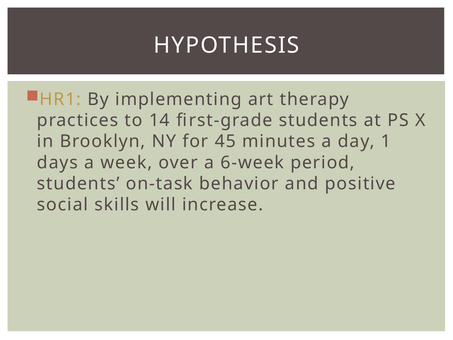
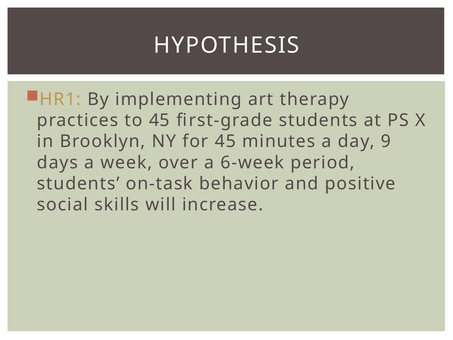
to 14: 14 -> 45 (159, 120)
1: 1 -> 9 (386, 141)
